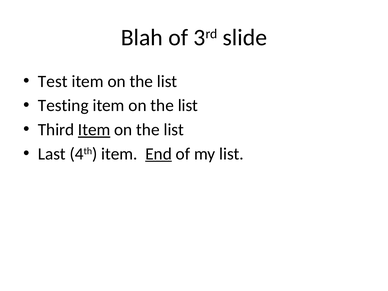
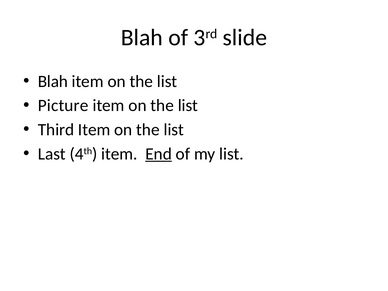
Test: Test -> Blah (53, 81)
Testing: Testing -> Picture (63, 106)
Item underline: present -> none (94, 130)
